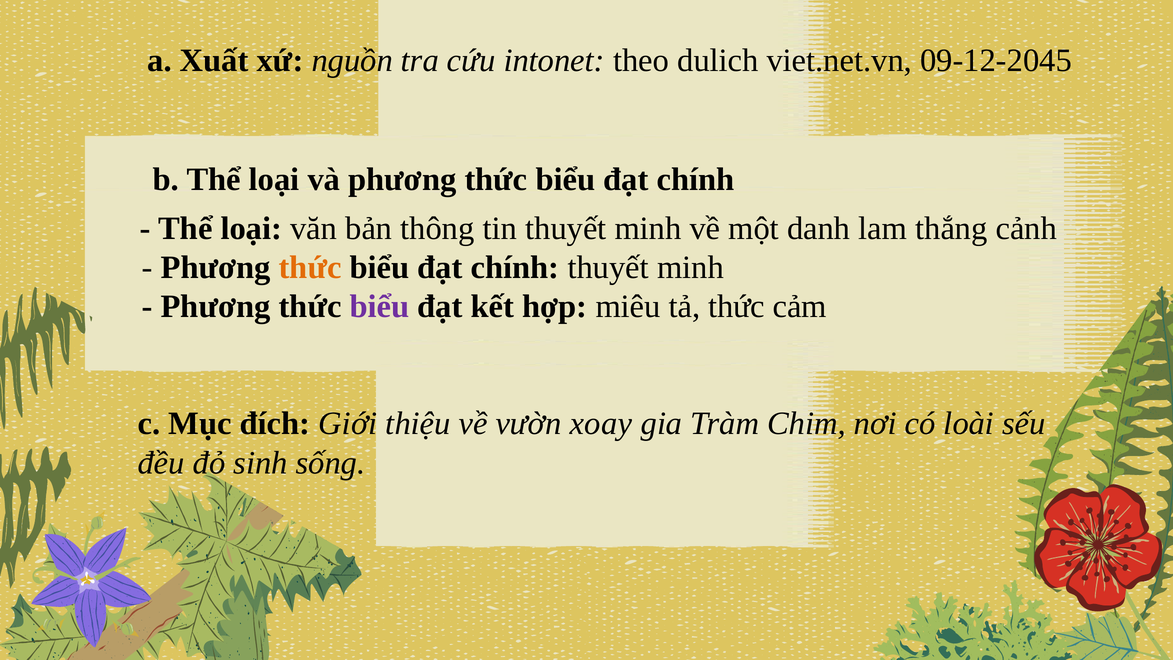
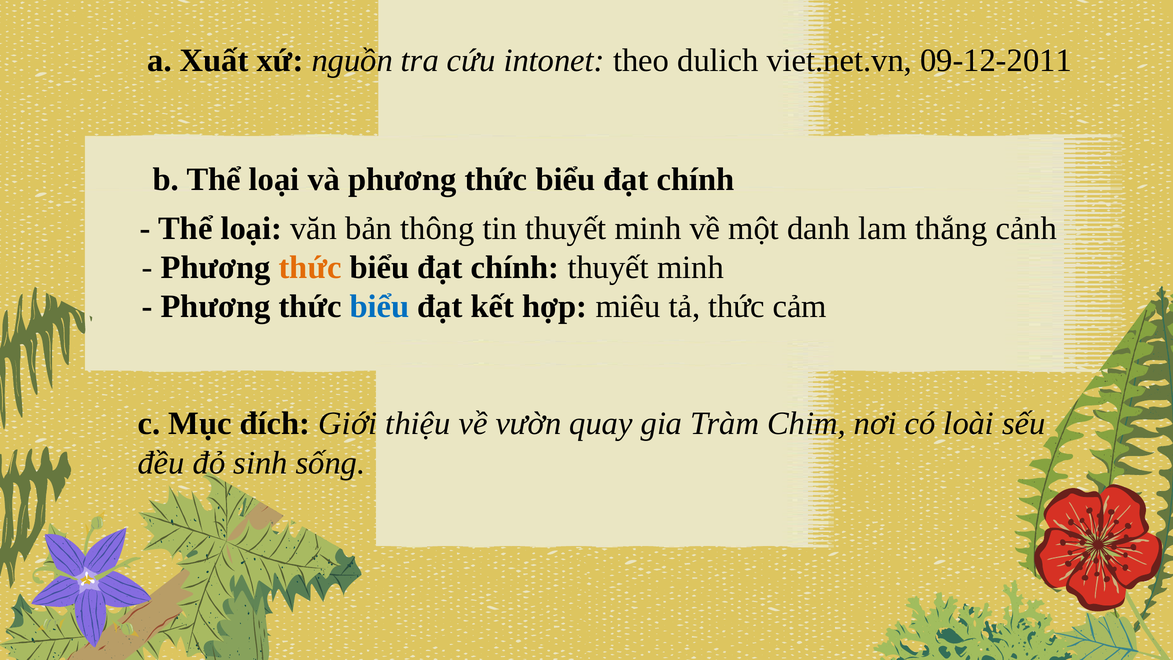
09-12-2045: 09-12-2045 -> 09-12-2011 (996, 60)
biểu colour: purple -> blue (379, 307)
xoay: xoay -> quay (601, 424)
